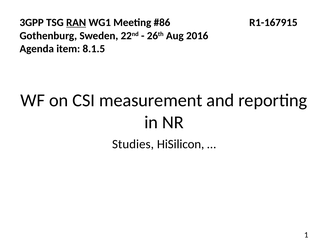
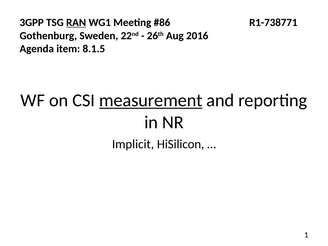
R1-167915: R1-167915 -> R1-738771 (273, 23)
measurement underline: none -> present (151, 100)
Studies: Studies -> Implicit (133, 144)
